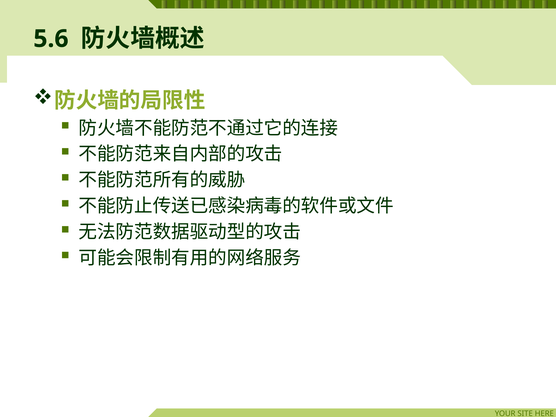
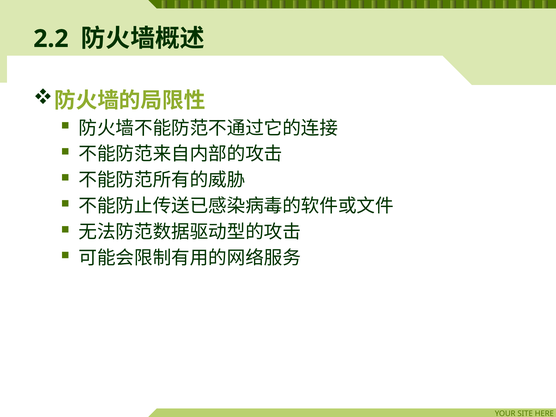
5.6: 5.6 -> 2.2 (51, 39)
